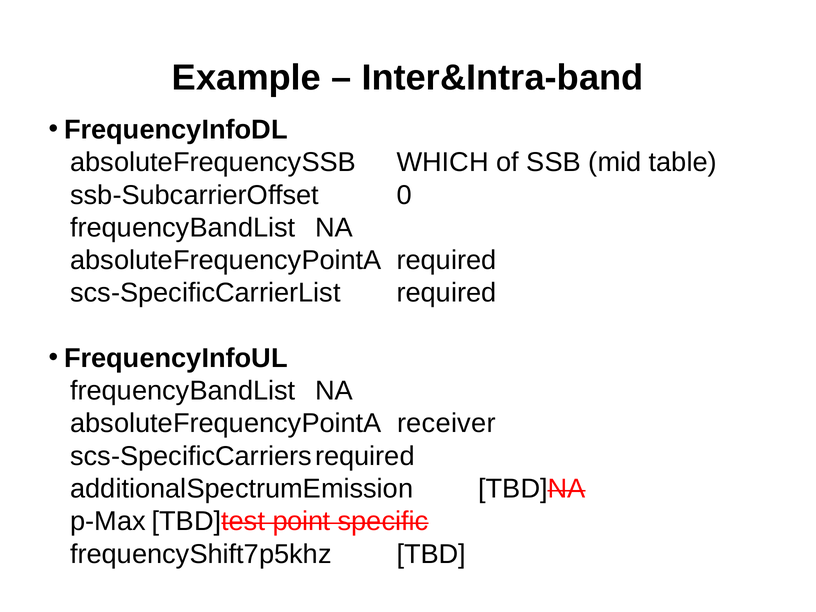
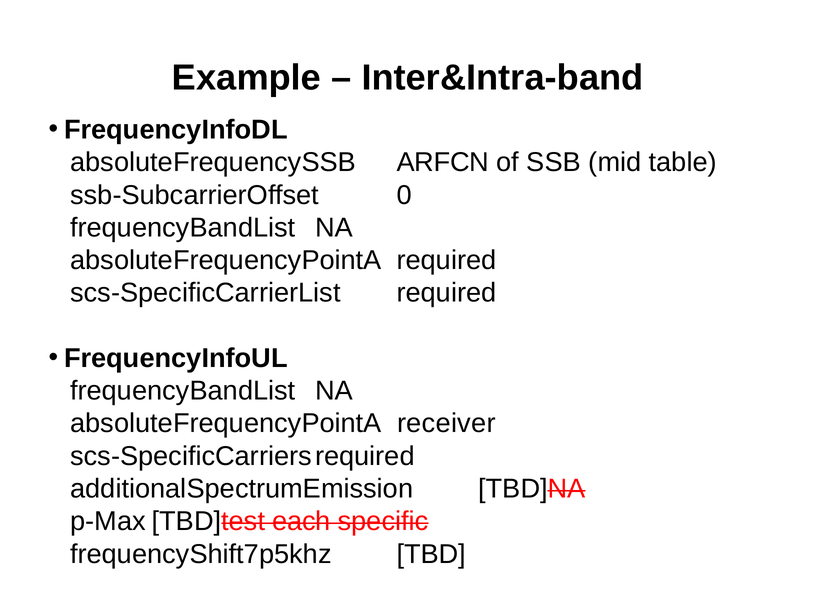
WHICH: WHICH -> ARFCN (443, 162)
point: point -> each (301, 521)
